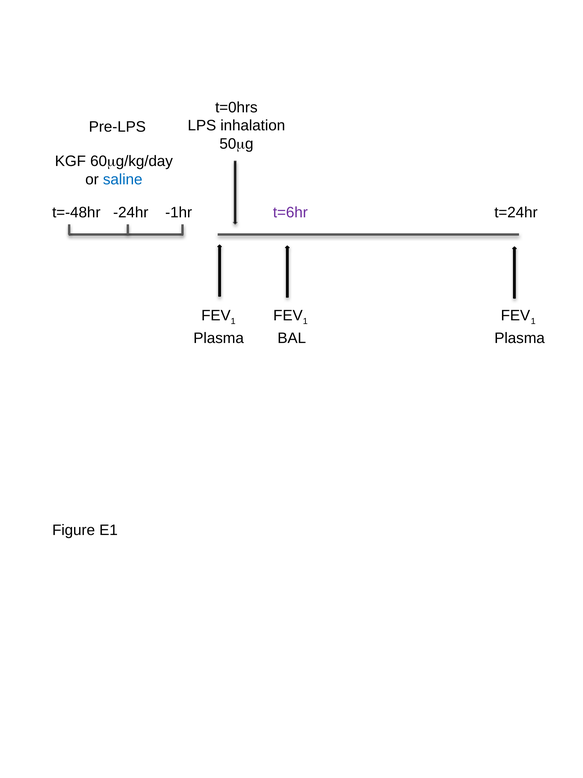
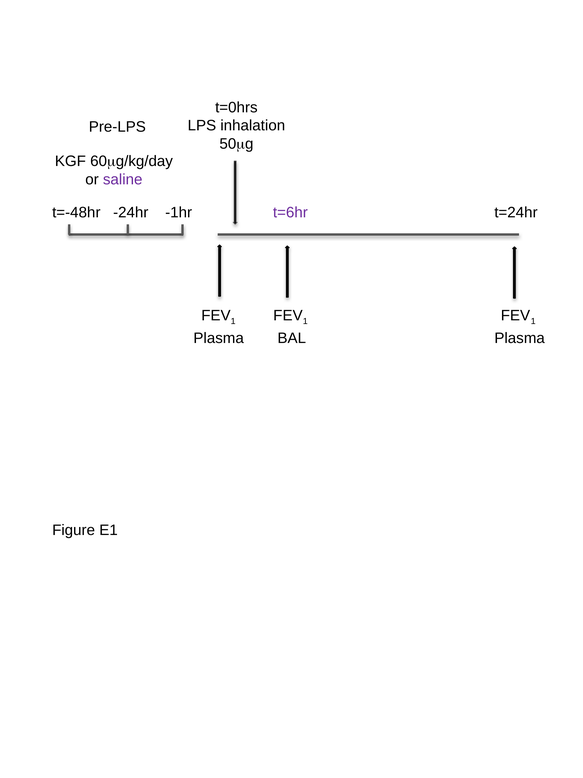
saline colour: blue -> purple (123, 179)
